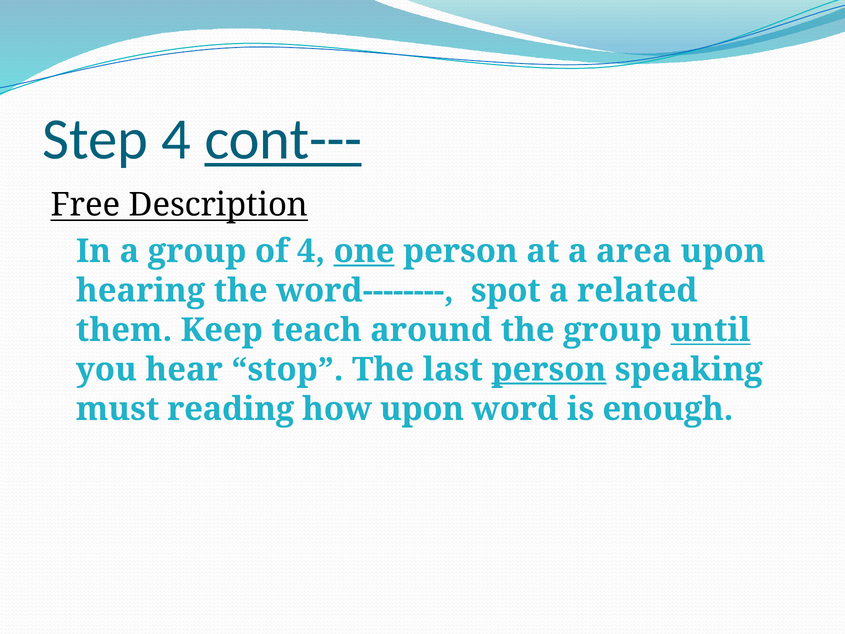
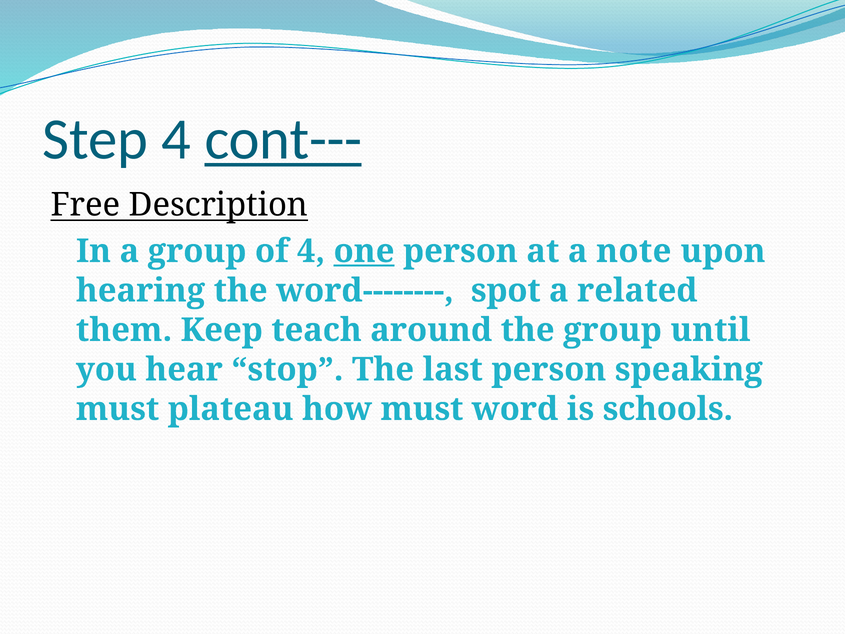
area: area -> note (634, 251)
until underline: present -> none (710, 330)
person underline: present -> none (549, 369)
reading: reading -> plateau (231, 409)
how upon: upon -> must (422, 409)
enough: enough -> schools (668, 409)
